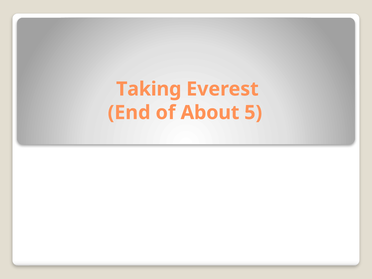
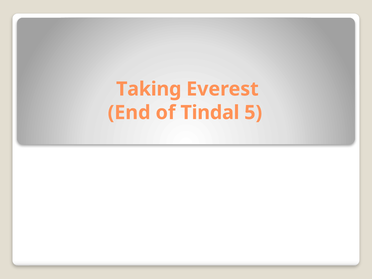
About: About -> Tindal (210, 113)
